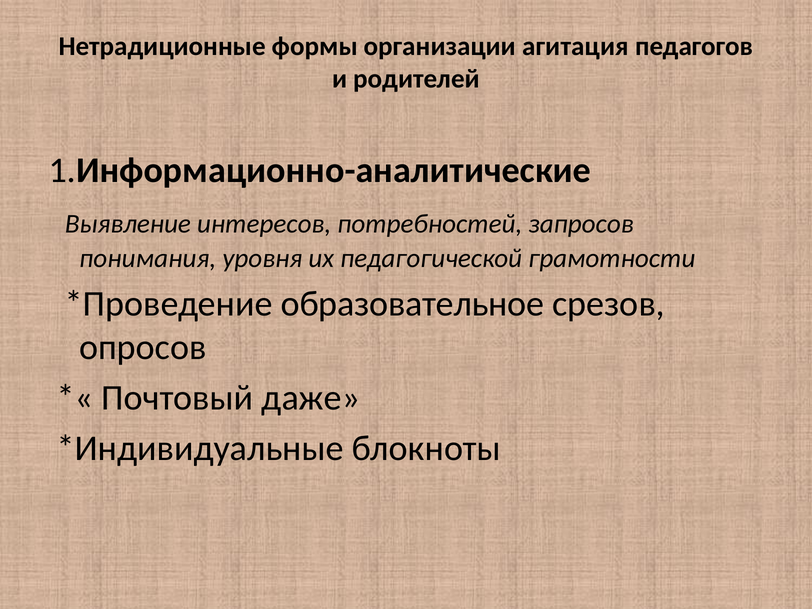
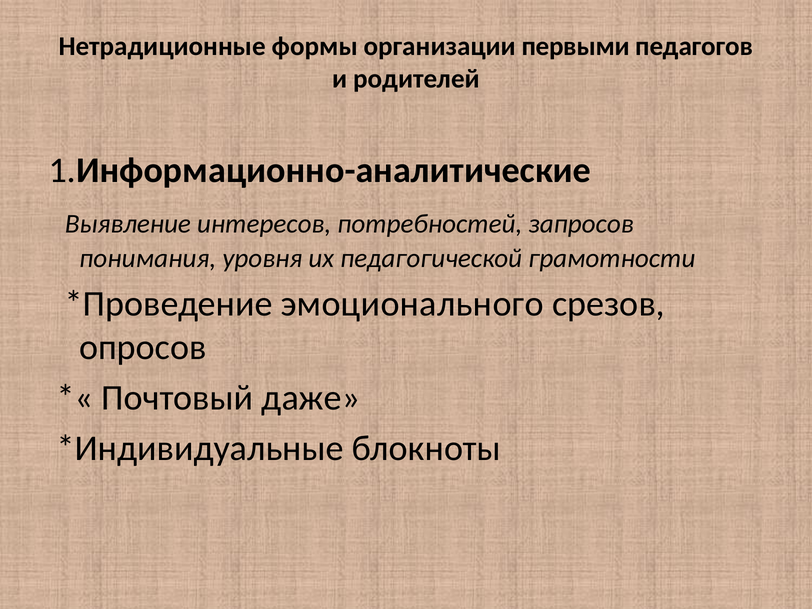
агитация: агитация -> первыми (576, 47)
образовательное: образовательное -> эмоционального (412, 304)
